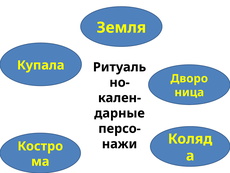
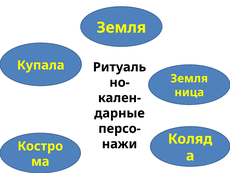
Дворо: Дворо -> Земля (189, 78)
